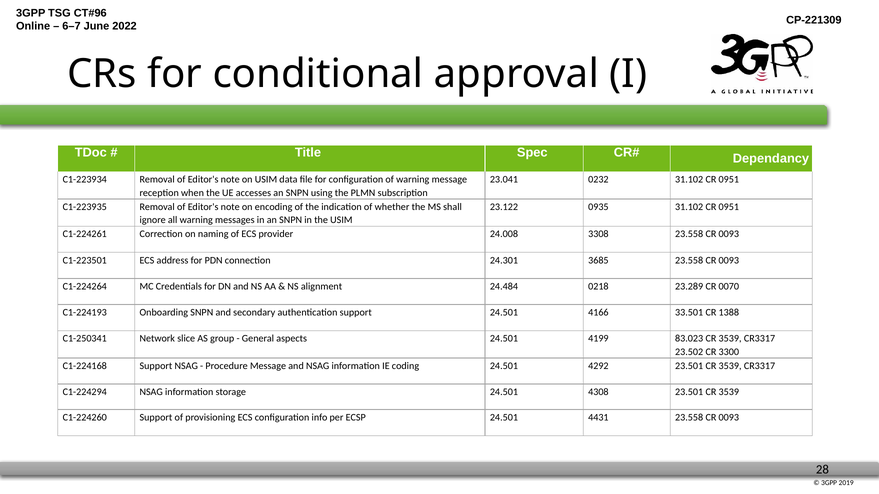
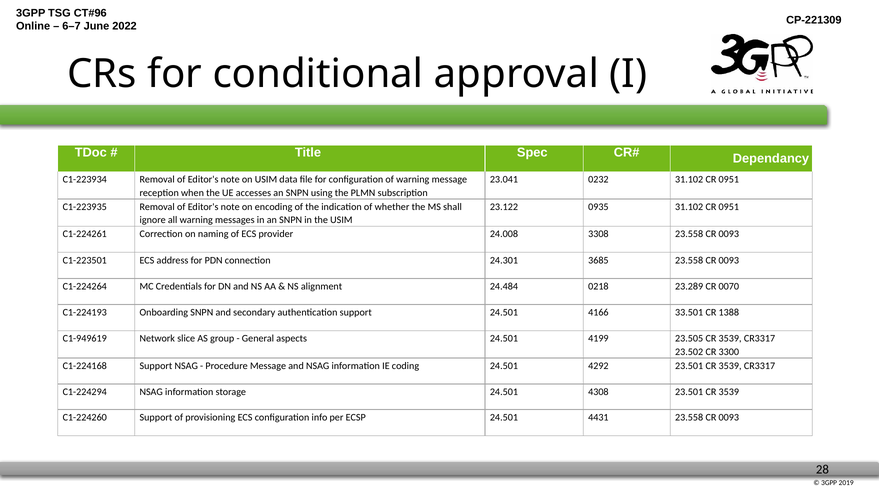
C1-250341: C1-250341 -> C1-949619 (85, 339)
83.023: 83.023 -> 23.505 (689, 339)
